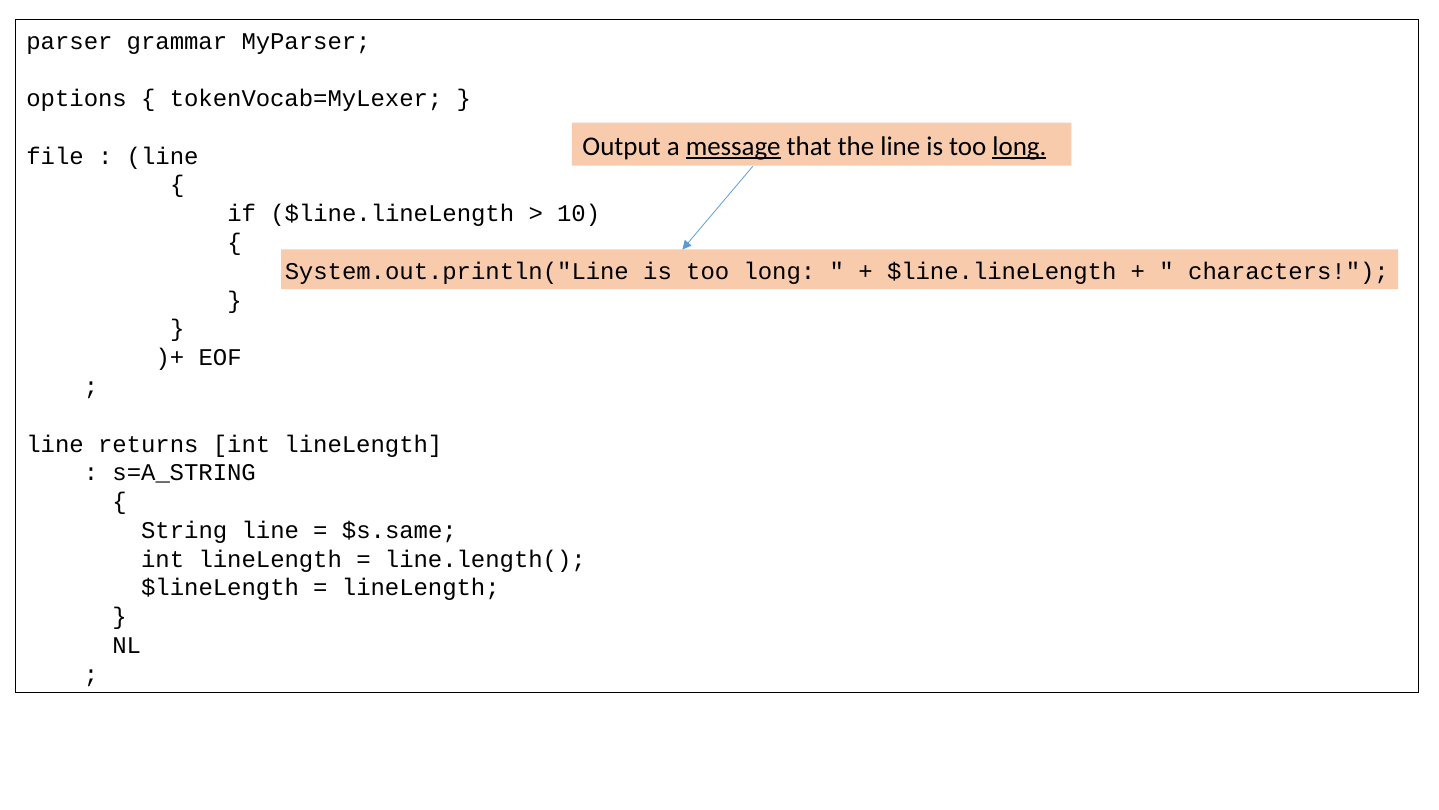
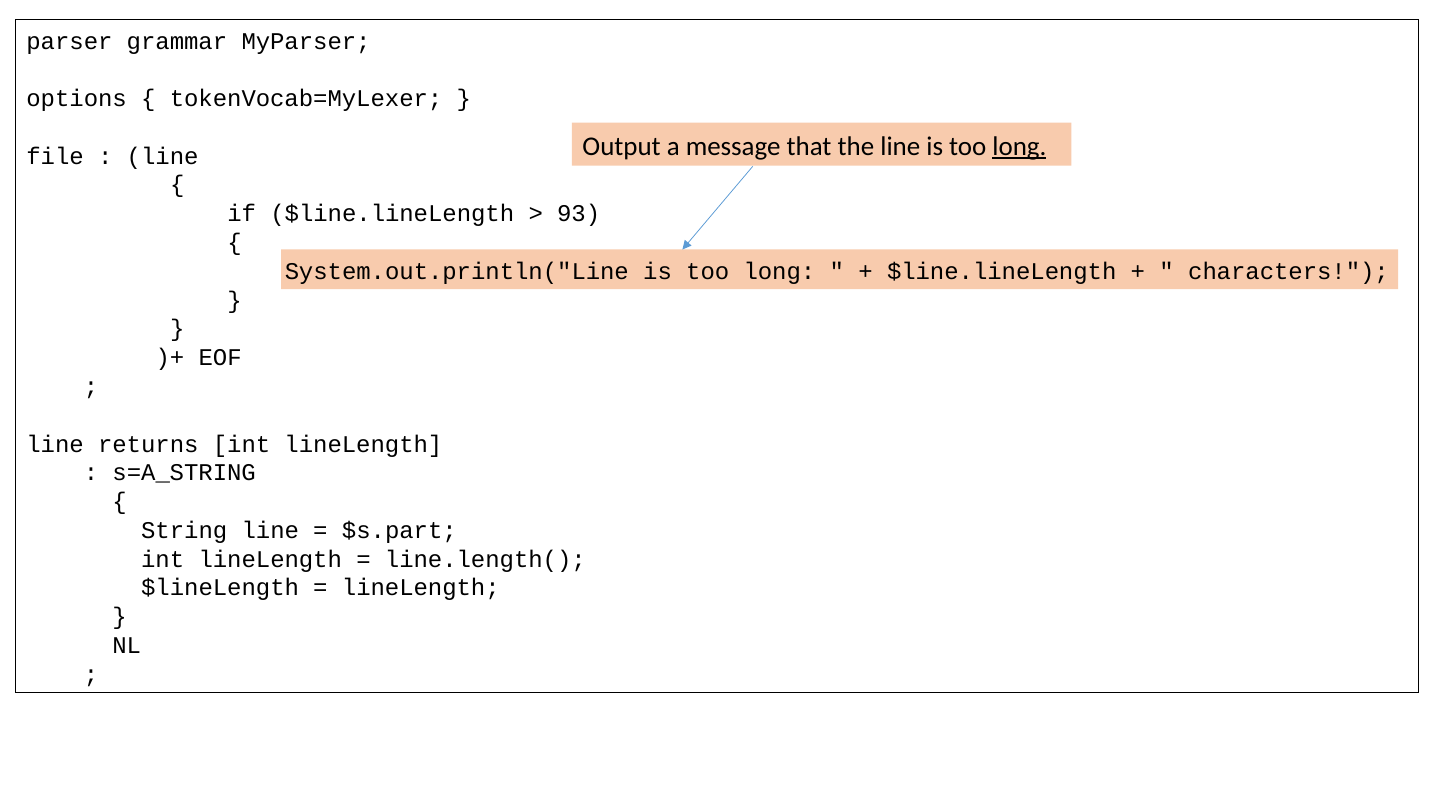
message underline: present -> none (733, 146)
10: 10 -> 93 (579, 214)
$s.same: $s.same -> $s.part (399, 530)
